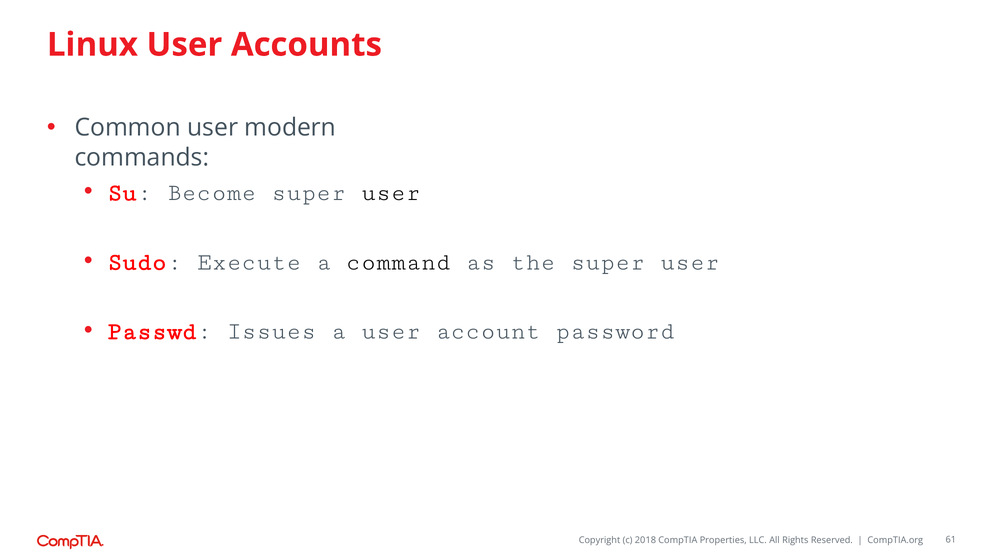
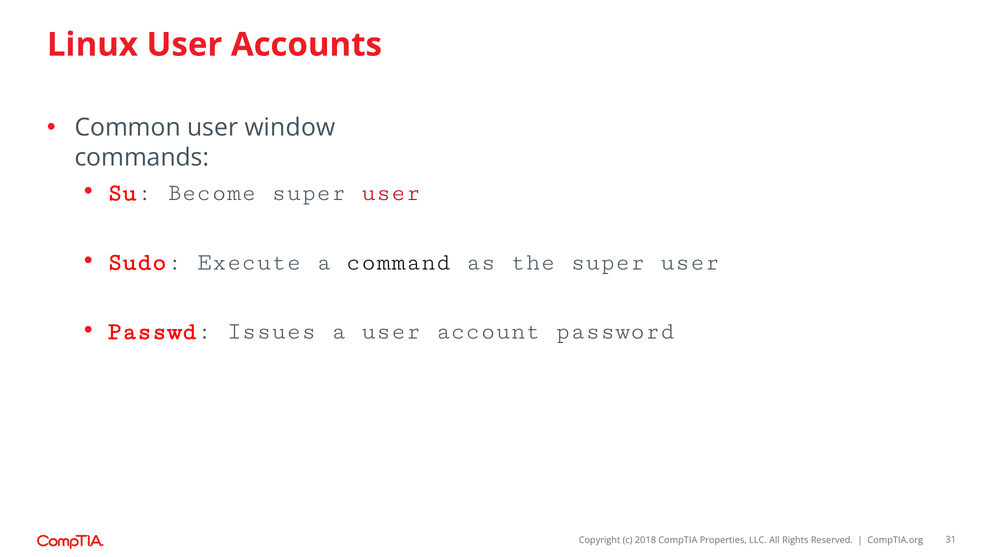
modern: modern -> window (290, 128)
user colour: black -> red (391, 192)
61: 61 -> 31 (951, 539)
